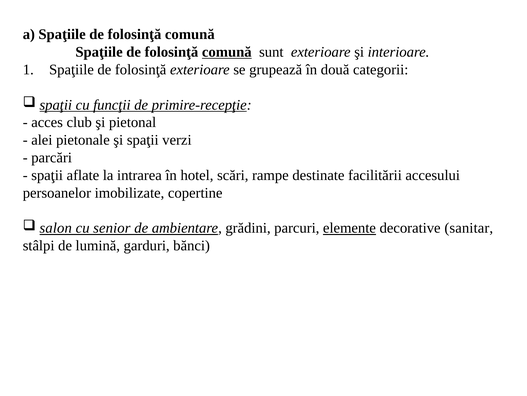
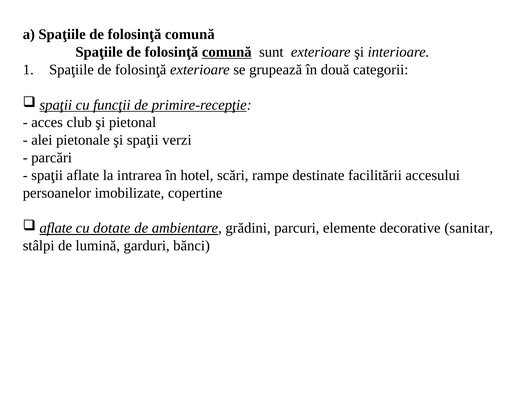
salon: salon -> aflate (56, 228)
senior: senior -> dotate (112, 228)
elemente underline: present -> none (349, 228)
